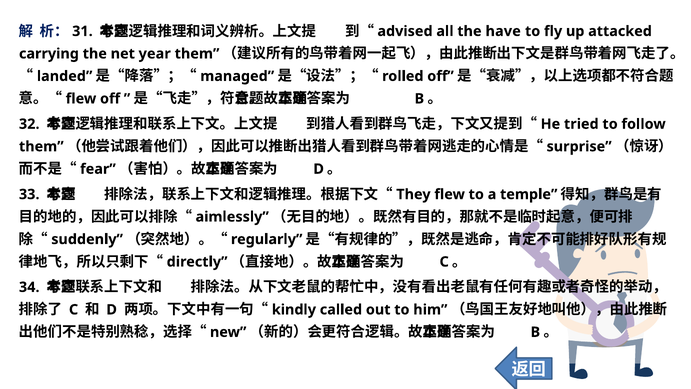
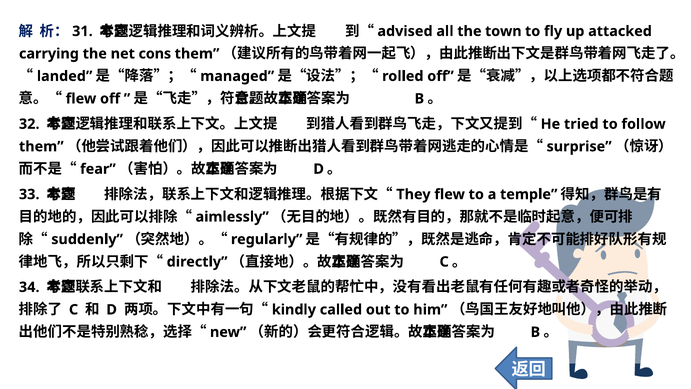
have: have -> town (503, 31)
year: year -> cons (155, 54)
